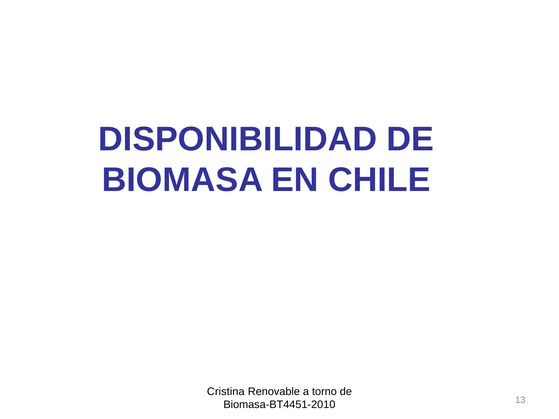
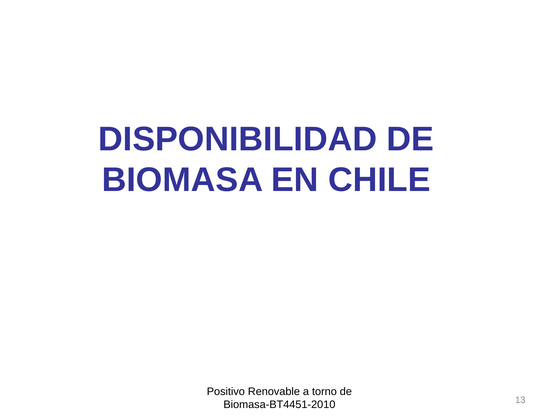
Cristina: Cristina -> Positivo (226, 392)
